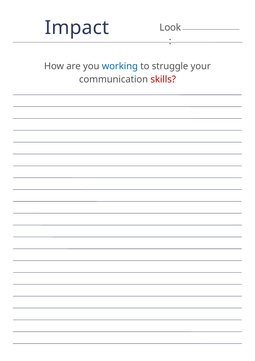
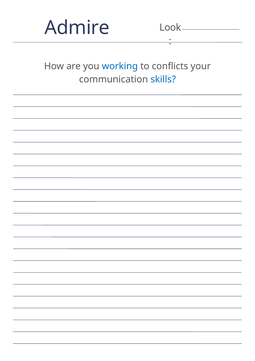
Impact: Impact -> Admire (77, 28)
struggle: struggle -> conflicts (170, 66)
skills colour: red -> blue (163, 79)
